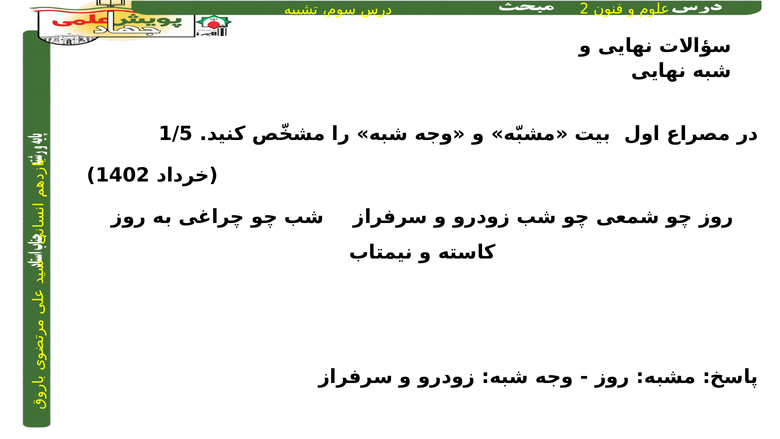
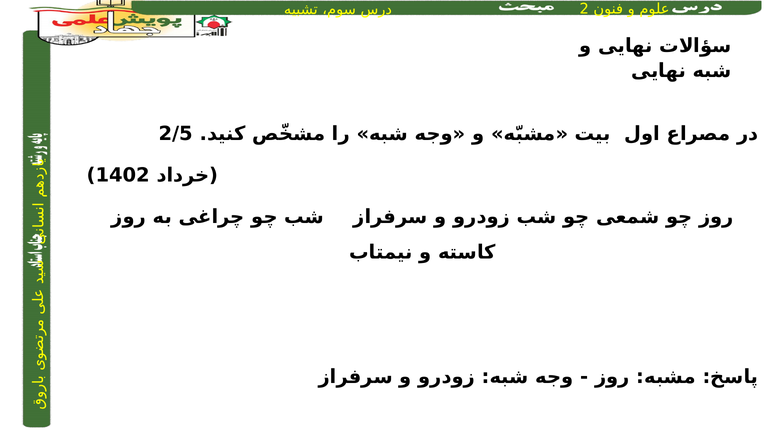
1/5: 1/5 -> 2/5 (176, 134)
